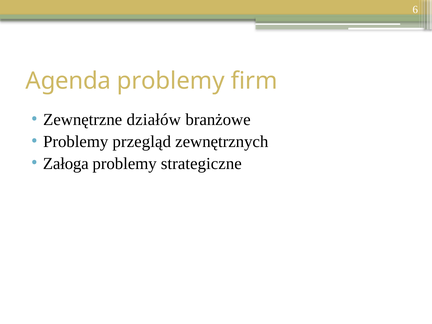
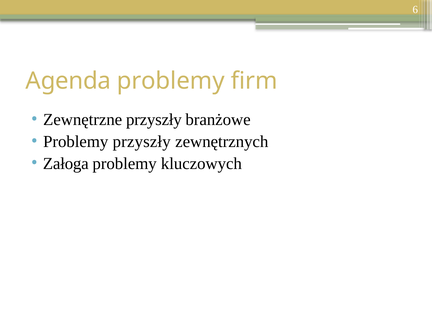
Zewnętrzne działów: działów -> przyszły (154, 120)
Problemy przegląd: przegląd -> przyszły (142, 142)
strategiczne: strategiczne -> kluczowych (201, 164)
